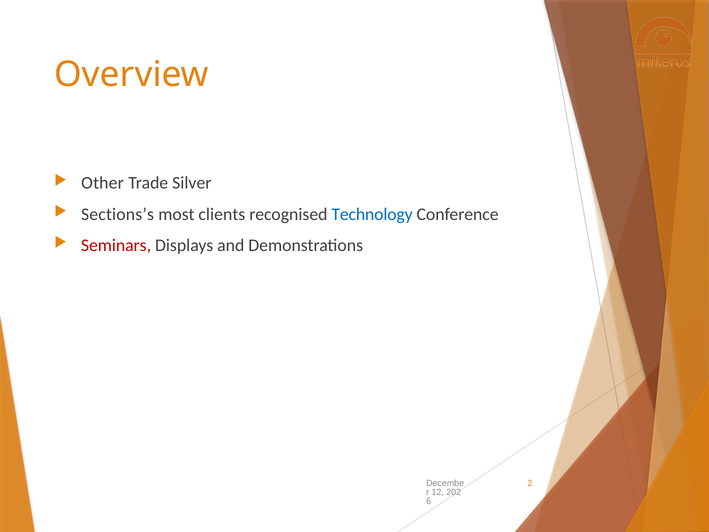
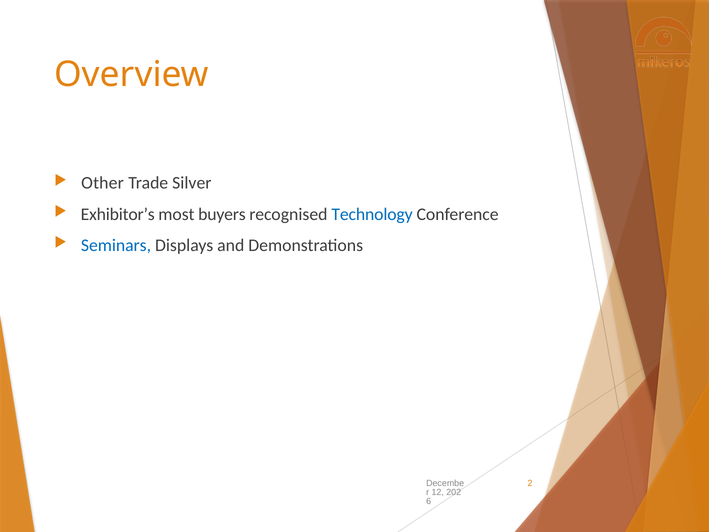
Sections’s: Sections’s -> Exhibitor’s (118, 214)
clients: clients -> buyers (222, 214)
Seminars colour: red -> blue (116, 245)
